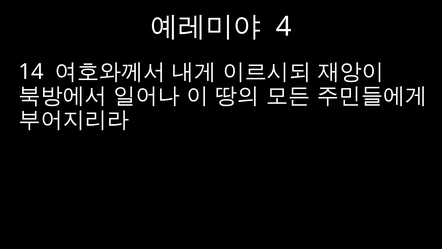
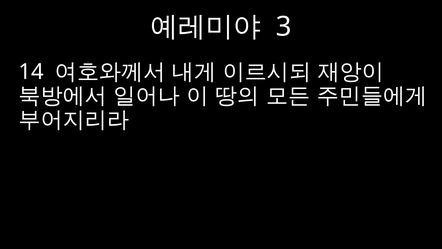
4: 4 -> 3 (284, 27)
